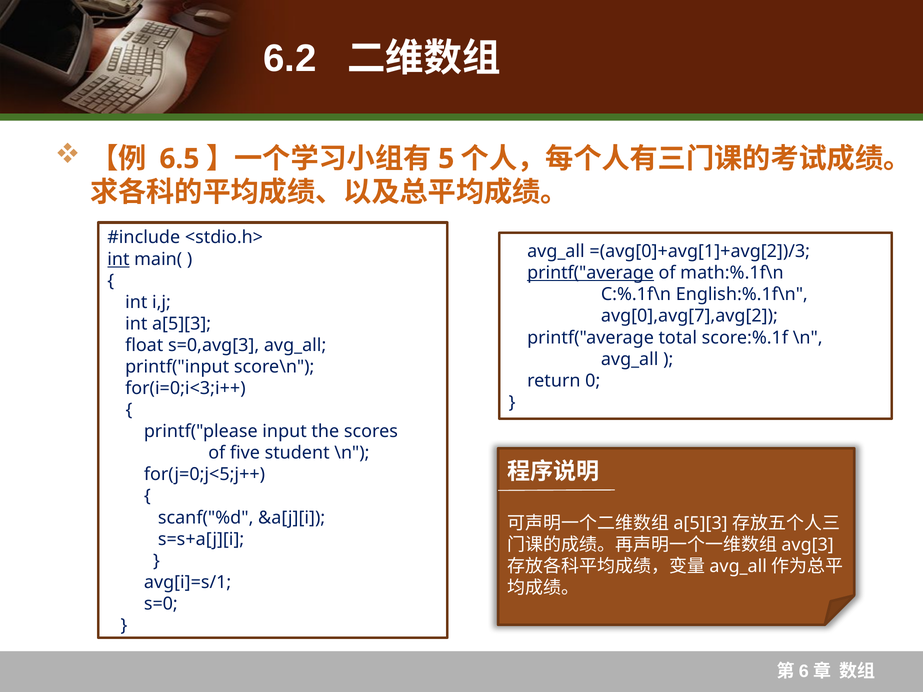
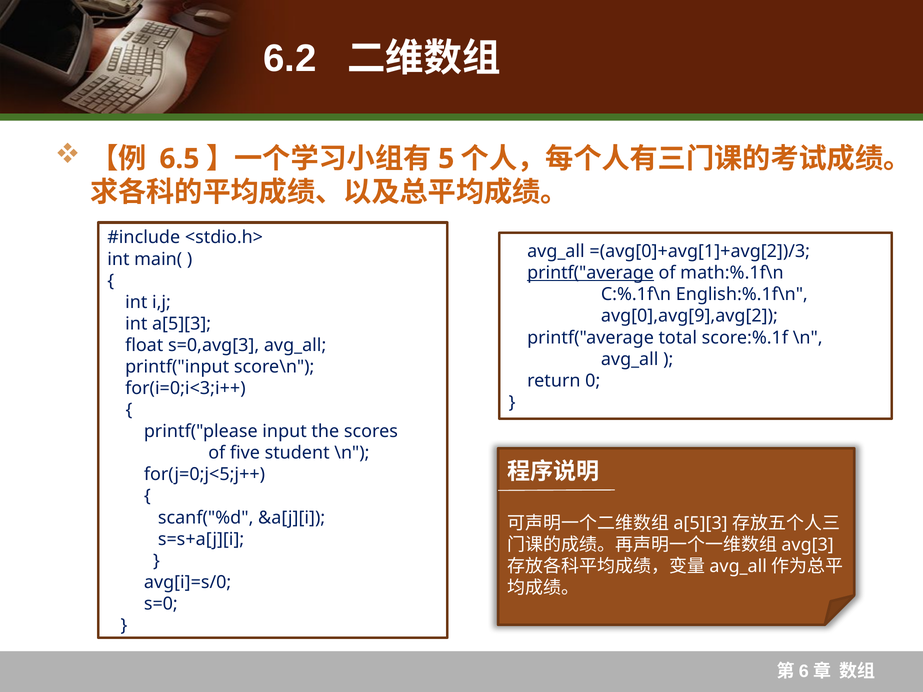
int underline: present -> none (118, 259)
avg[0],avg[7],avg[2: avg[0],avg[7],avg[2 -> avg[0],avg[9],avg[2 (689, 316)
avg[i]=s/1: avg[i]=s/1 -> avg[i]=s/0 (188, 582)
